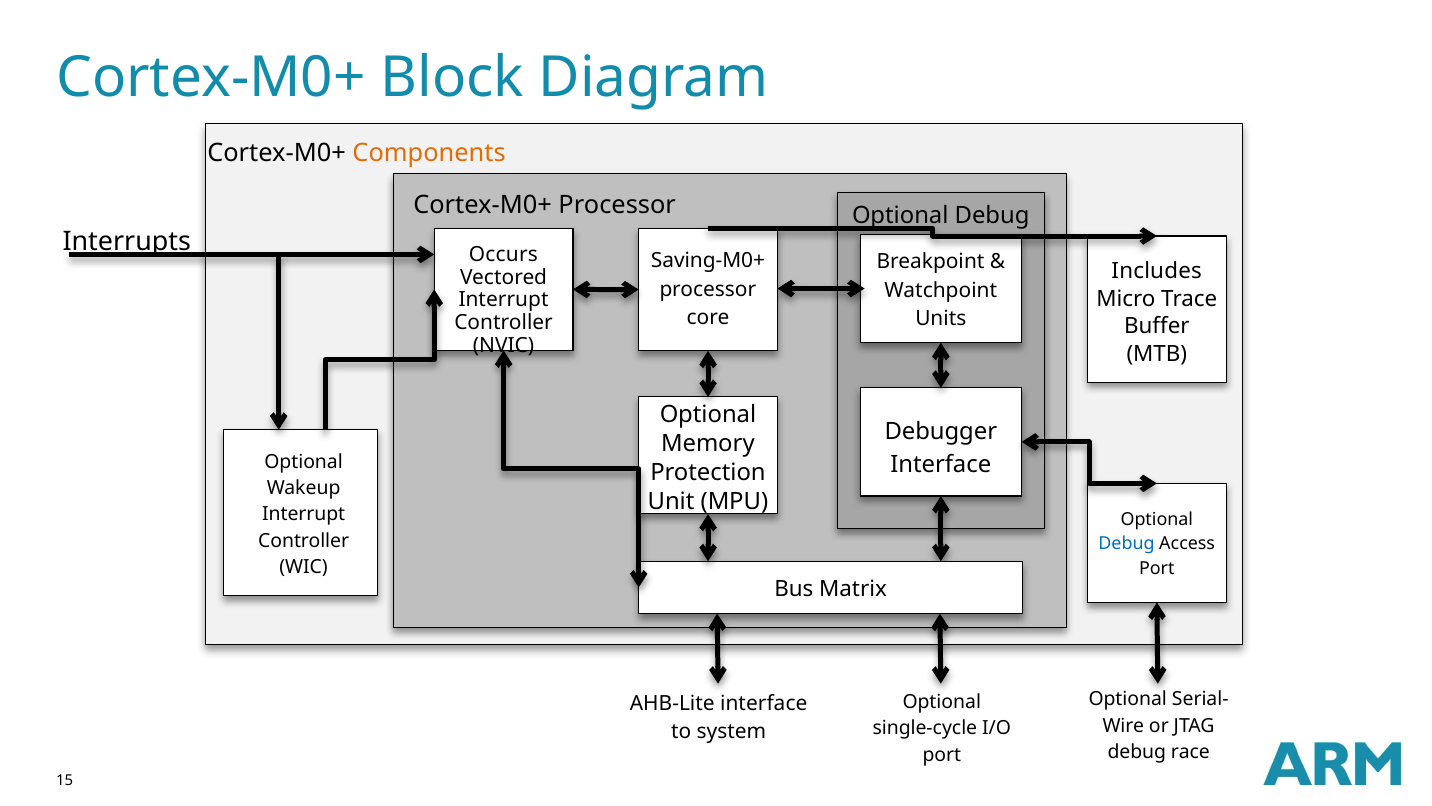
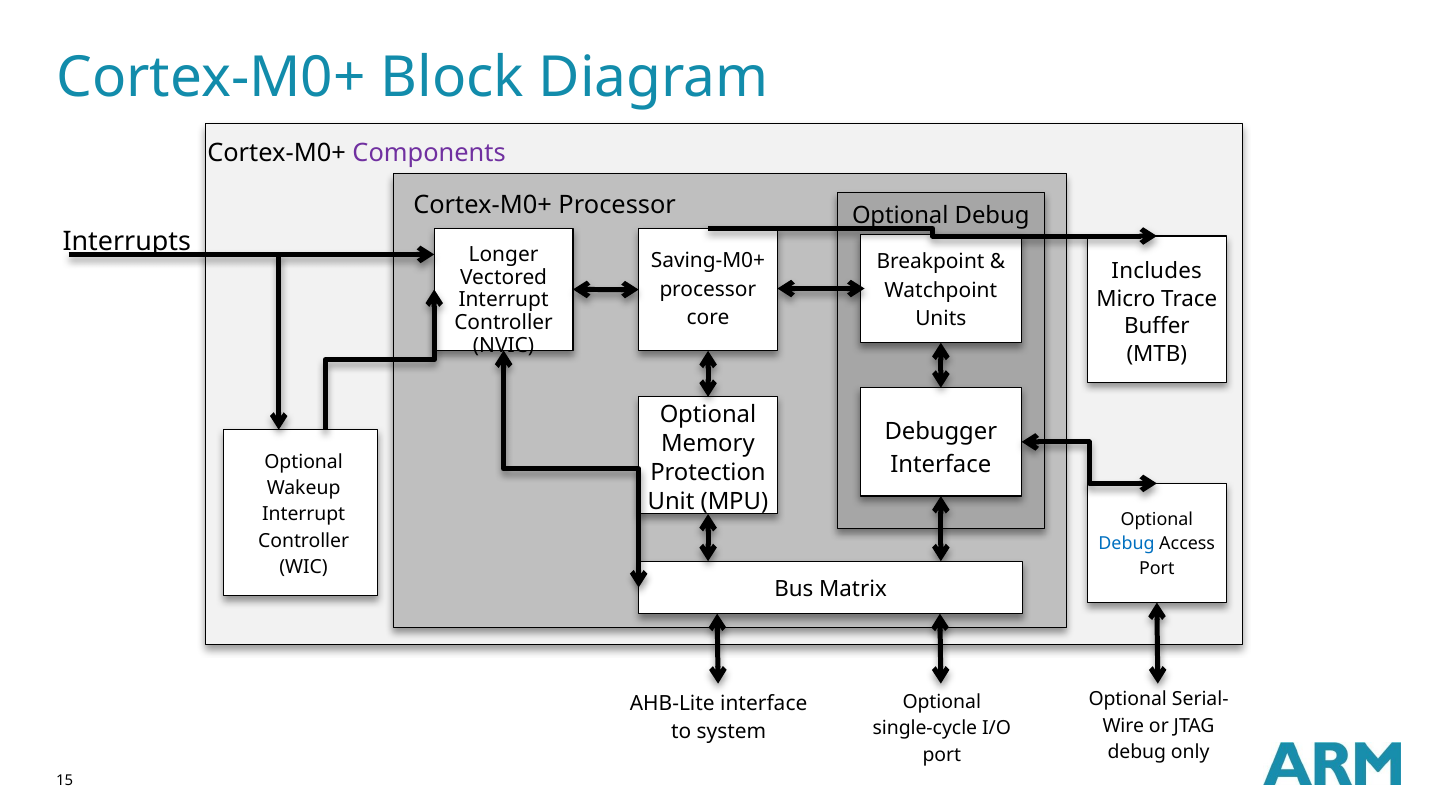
Components colour: orange -> purple (429, 153)
Occurs: Occurs -> Longer (504, 254)
race: race -> only (1190, 752)
